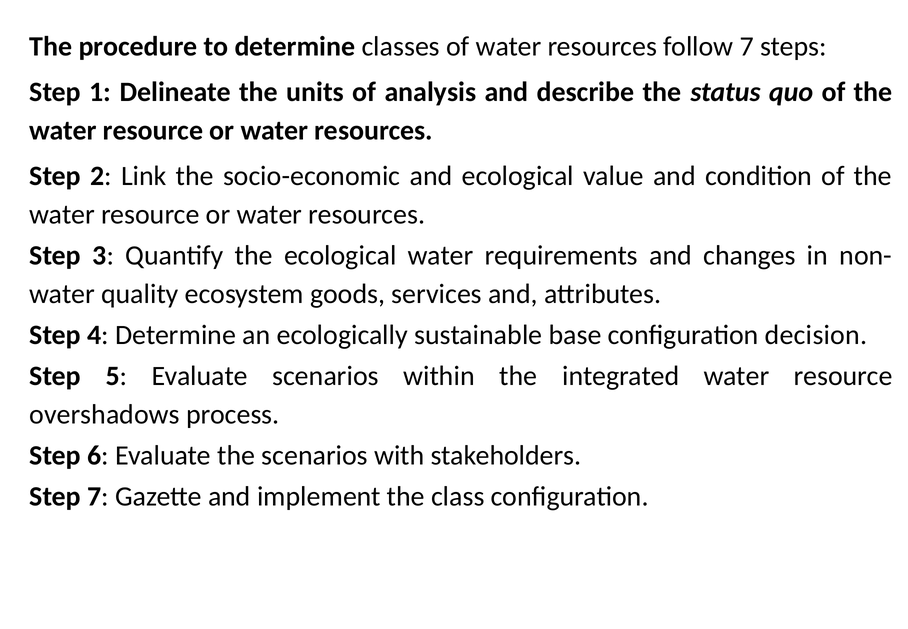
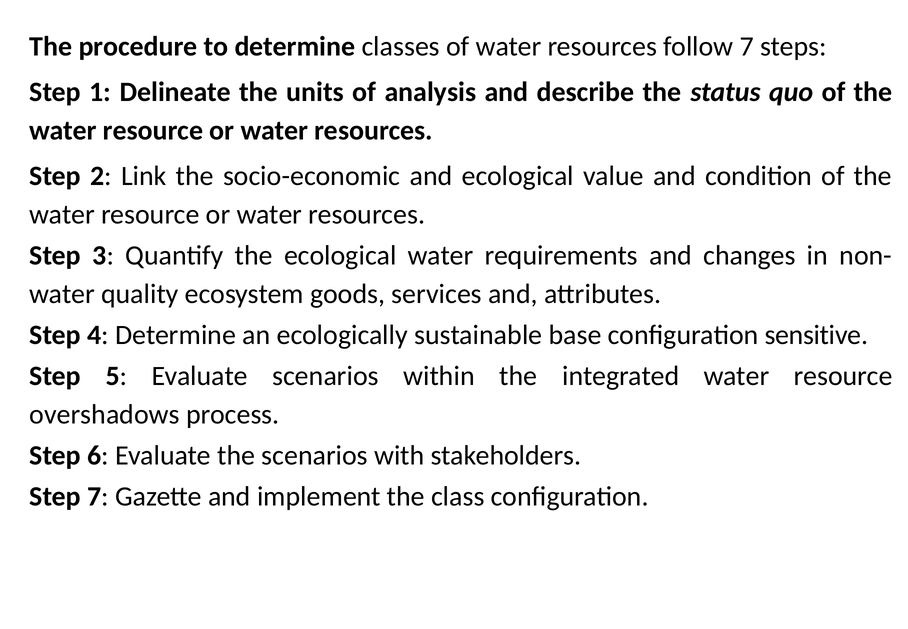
decision: decision -> sensitive (816, 335)
